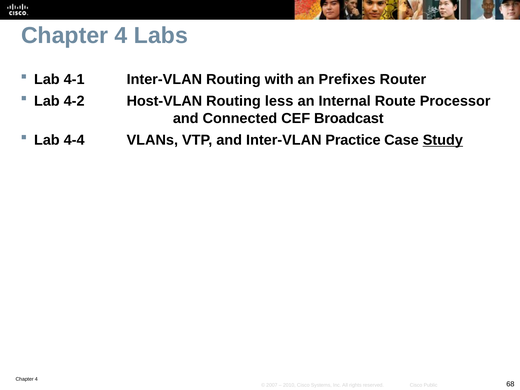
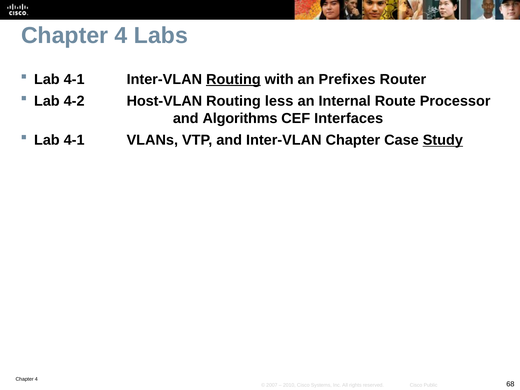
Routing underline: none -> present (233, 79)
Connected: Connected -> Algorithms (240, 118)
Broadcast: Broadcast -> Interfaces (349, 118)
4-4: 4-4 -> 4-1 (74, 140)
Inter-VLAN Practice: Practice -> Chapter (353, 140)
